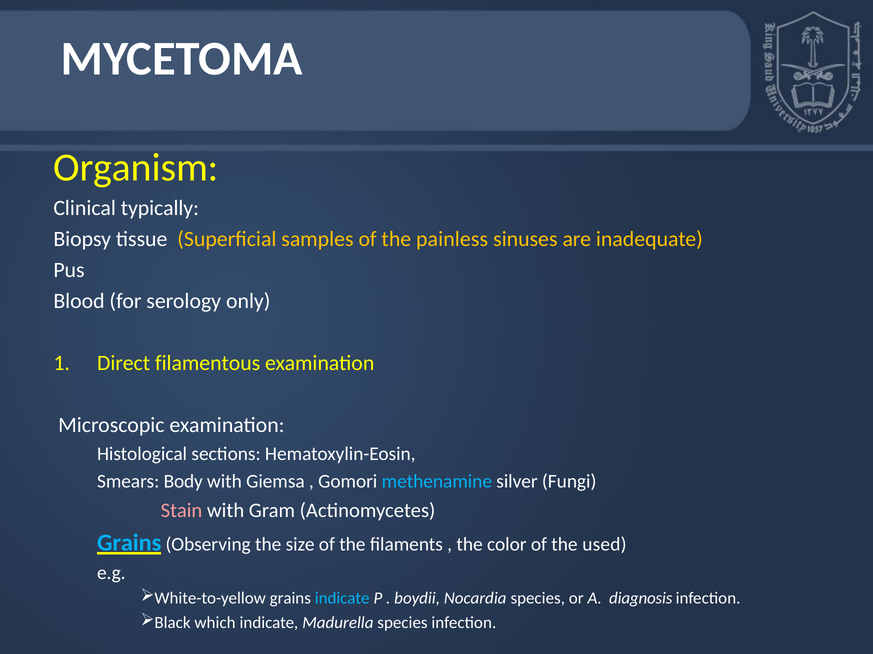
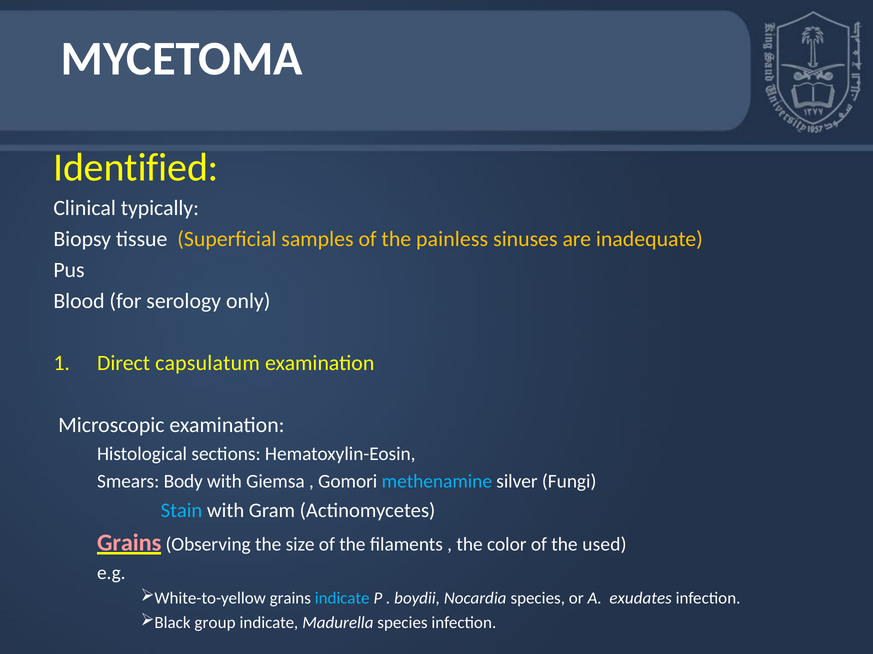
Organism: Organism -> Identified (136, 168)
filamentous: filamentous -> capsulatum (207, 363)
Stain colour: pink -> light blue (182, 511)
Grains colour: light blue -> pink (129, 543)
diagnosis: diagnosis -> exudates (641, 599)
which: which -> group (215, 623)
